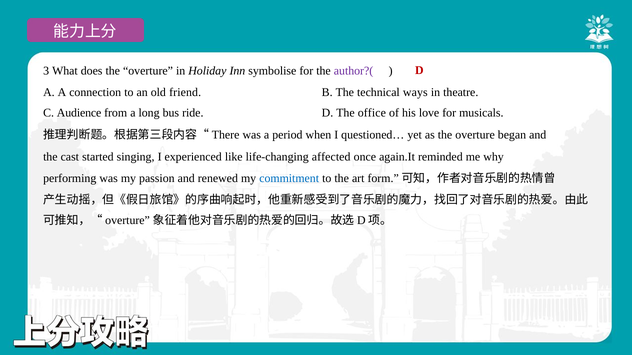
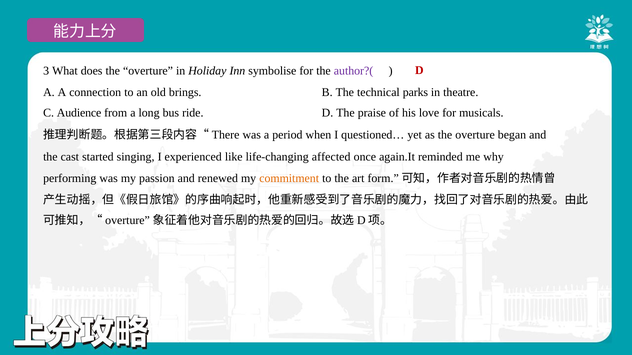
friend: friend -> brings (185, 93)
ways: ways -> parks (415, 93)
office: office -> praise (372, 113)
commitment colour: blue -> orange (289, 179)
